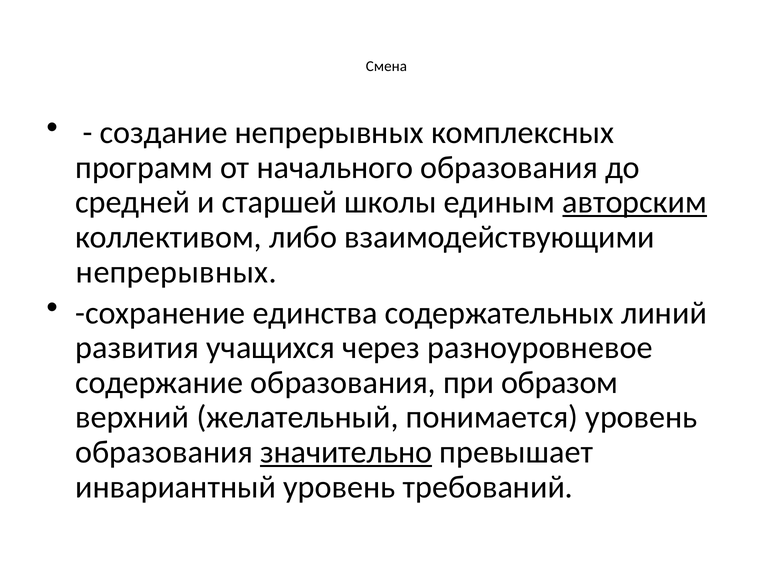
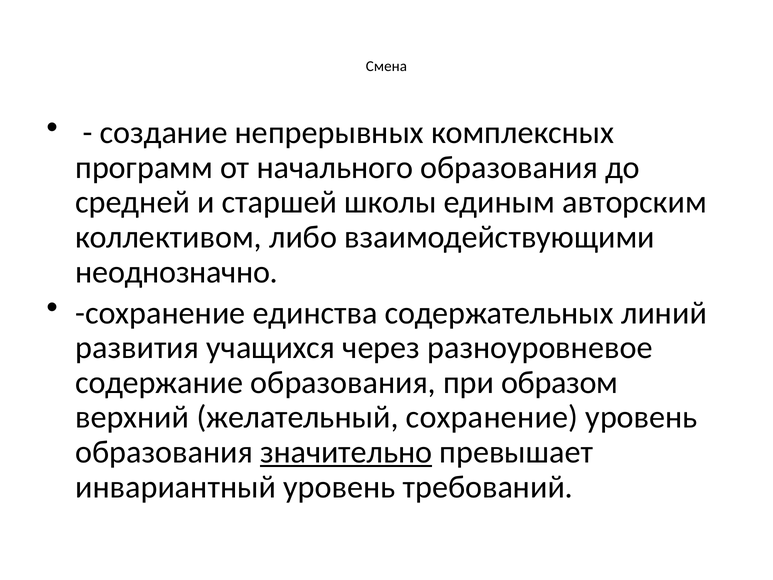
авторским underline: present -> none (635, 202)
непрерывных: непрерывных -> неоднозначно (177, 272)
желательный понимается: понимается -> сохранение (492, 417)
